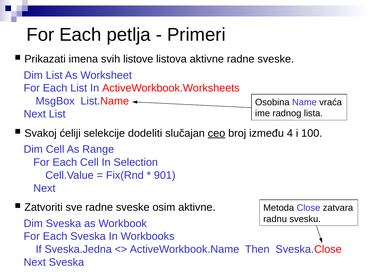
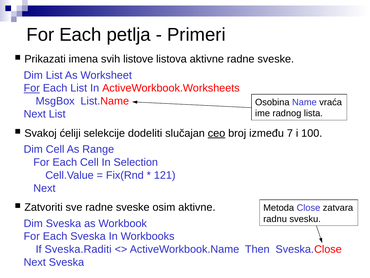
For underline: none -> present (32, 88)
4: 4 -> 7 (290, 133)
901: 901 -> 121 (165, 175)
Sveska.Jedna: Sveska.Jedna -> Sveska.Raditi (78, 249)
